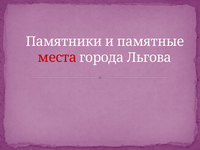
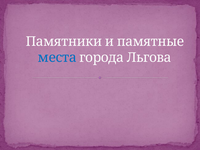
места colour: red -> blue (57, 57)
